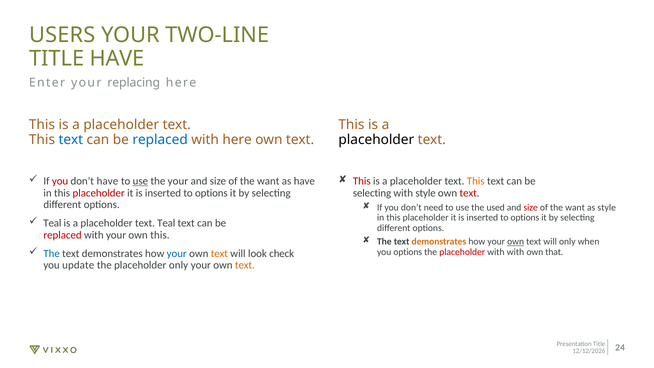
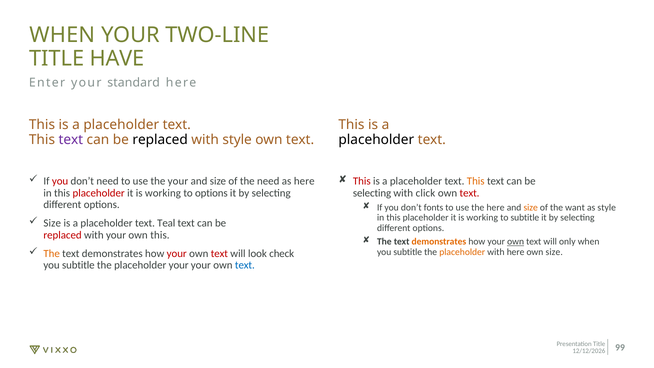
USERS: USERS -> WHEN (62, 35)
replacing: replacing -> standard (134, 83)
text colour: blue -> purple (71, 140)
replaced colour: blue -> black (160, 140)
with here: here -> style (237, 140)
don’t have: have -> need (108, 181)
use underline: present -> none (140, 181)
want: want -> need (268, 181)
as have: have -> here (304, 181)
inserted: inserted -> working (163, 193)
with style: style -> click (425, 193)
need: need -> fonts (434, 207)
the used: used -> here (496, 207)
size colour: red -> orange (531, 207)
inserted: inserted -> working (482, 218)
options: options -> subtitle (525, 218)
Teal: Teal -> Size (52, 223)
The colour: blue -> orange (52, 254)
your colour: blue -> red (177, 254)
text colour: orange -> red (219, 254)
options: options -> subtitle (408, 252)
placeholder colour: red -> orange (462, 252)
with with: with -> here (516, 252)
own that: that -> size (554, 252)
update: update -> subtitle (78, 265)
placeholder only: only -> your (179, 265)
text colour: orange -> blue (245, 265)
24: 24 -> 99 (620, 347)
